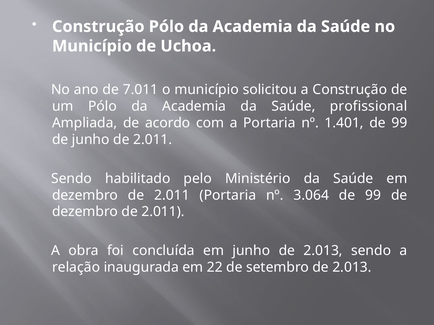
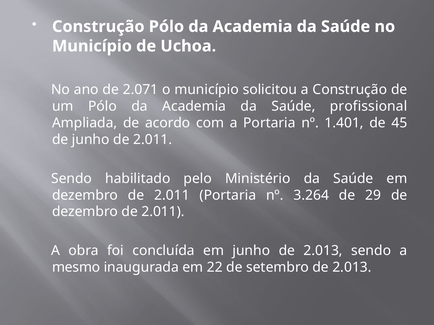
7.011: 7.011 -> 2.071 (141, 90)
1.401 de 99: 99 -> 45 (399, 123)
3.064: 3.064 -> 3.264 (311, 195)
99: 99 -> 29 (373, 195)
relação: relação -> mesmo (76, 268)
